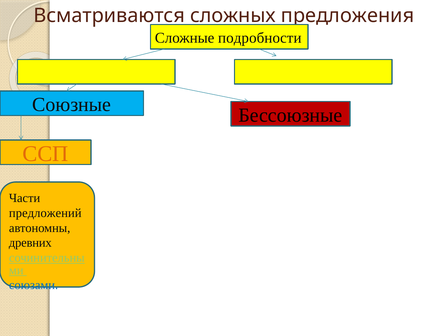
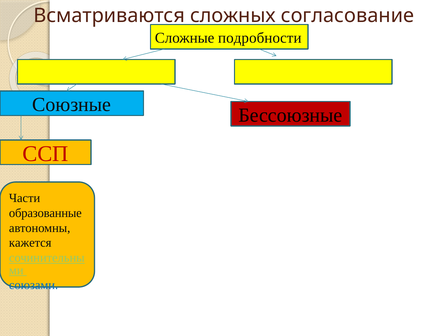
предложения: предложения -> согласование (348, 16)
ССП colour: orange -> red (45, 154)
предложений: предложений -> образованные (45, 213)
древних: древних -> кажется (30, 243)
